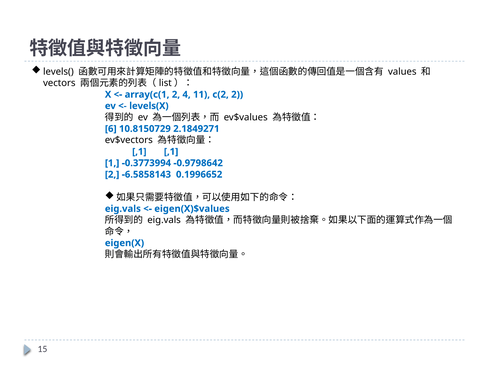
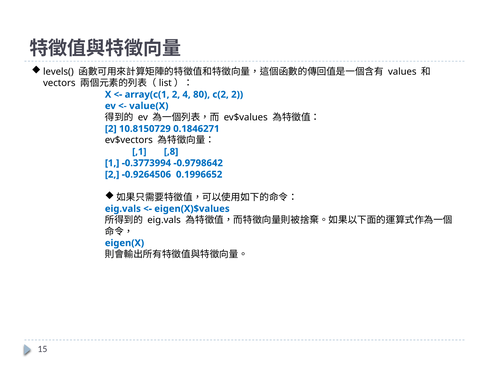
11: 11 -> 80 (202, 94)
levels(X: levels(X -> value(X (149, 106)
6: 6 -> 2 (111, 129)
2.1849271: 2.1849271 -> 0.1846271 (196, 129)
,1 ,1: ,1 -> ,8 (171, 152)
-6.5858143: -6.5858143 -> -0.9264506 (146, 174)
